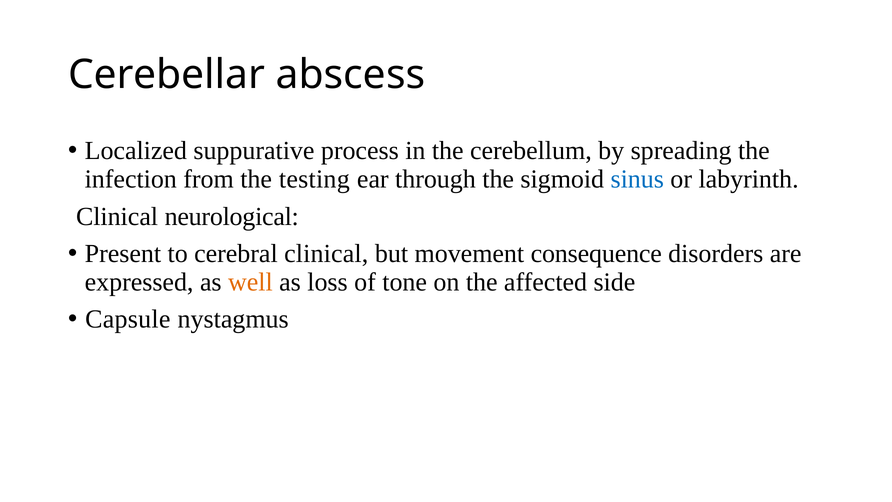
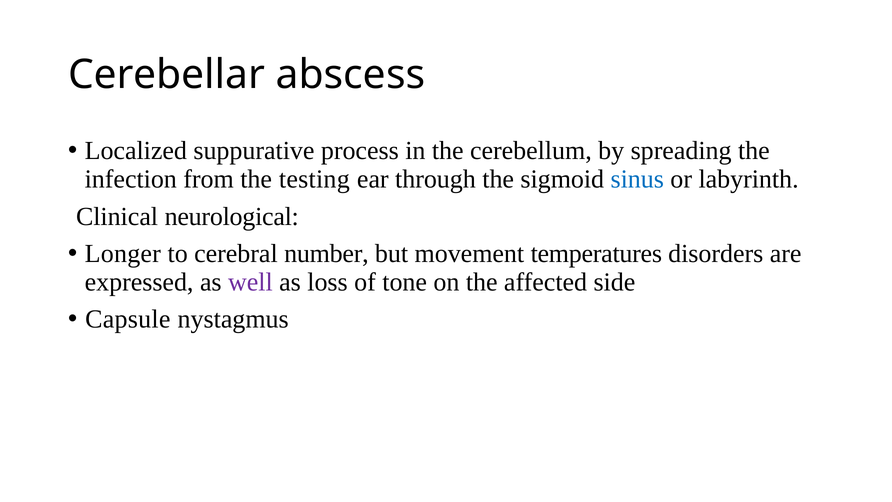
Present: Present -> Longer (123, 254)
cerebral clinical: clinical -> number (326, 254)
consequence: consequence -> temperatures (596, 254)
well colour: orange -> purple (250, 282)
